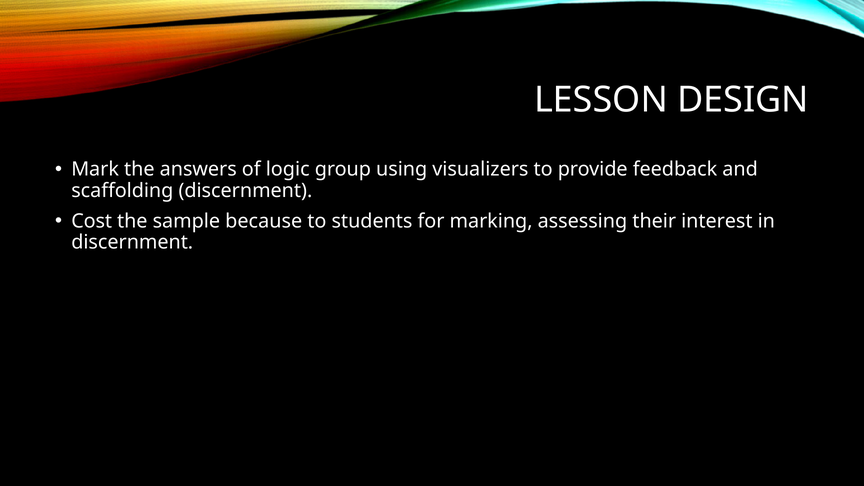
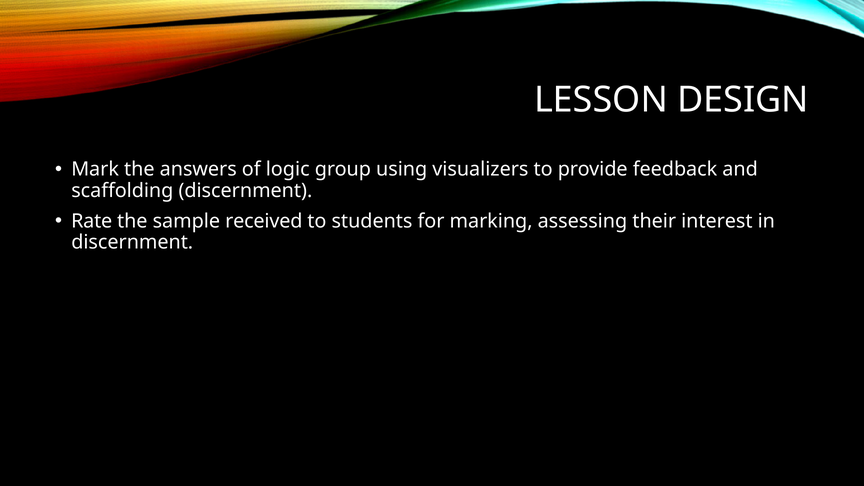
Cost: Cost -> Rate (92, 221)
because: because -> received (264, 221)
